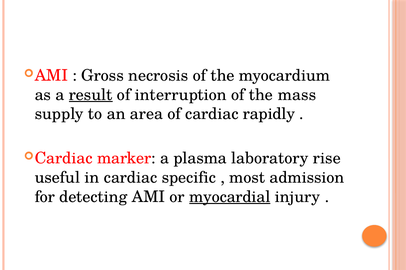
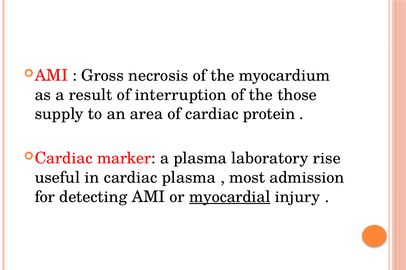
result underline: present -> none (91, 95)
mass: mass -> those (297, 95)
rapidly: rapidly -> protein (269, 114)
cardiac specific: specific -> plasma (189, 178)
